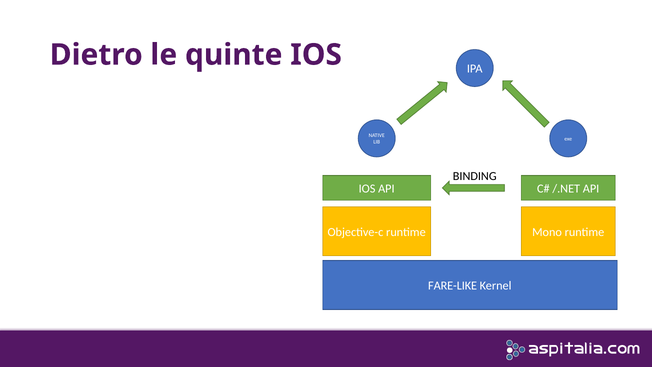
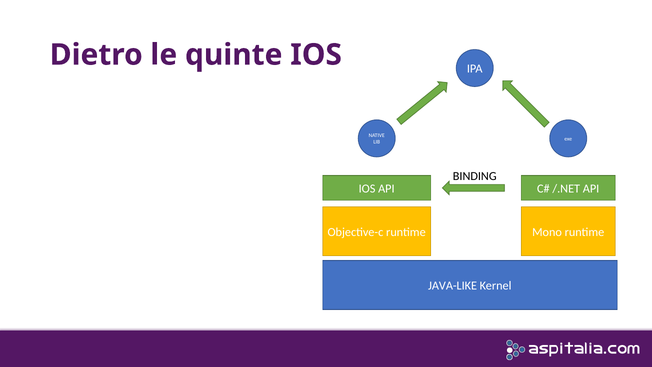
FARE-LIKE: FARE-LIKE -> JAVA-LIKE (453, 286)
